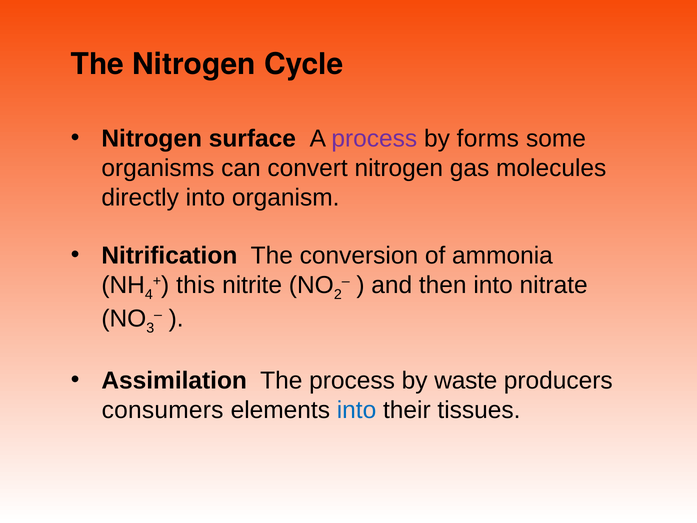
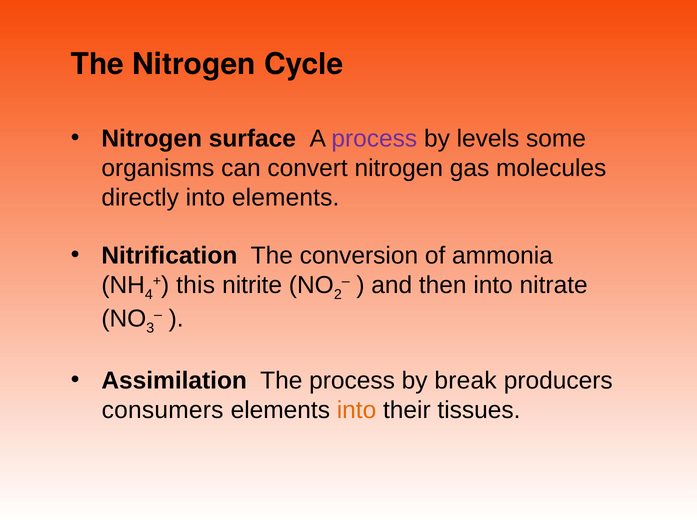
forms: forms -> levels (488, 139)
into organism: organism -> elements (286, 197)
waste: waste -> break (466, 380)
into colour: blue -> orange (357, 410)
